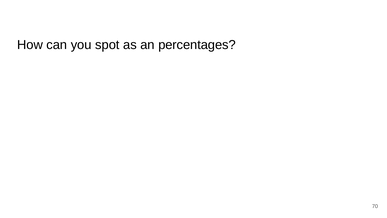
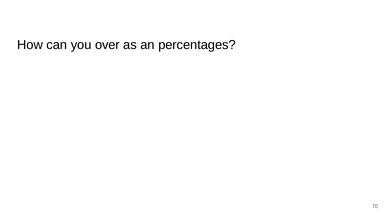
spot: spot -> over (107, 45)
